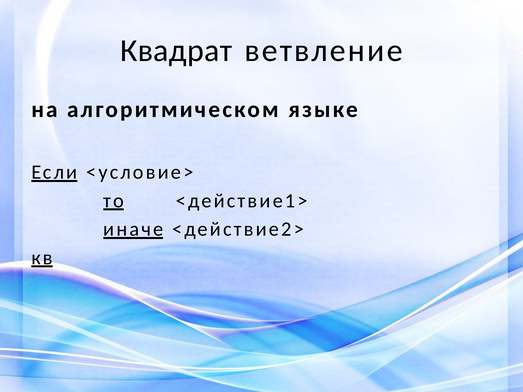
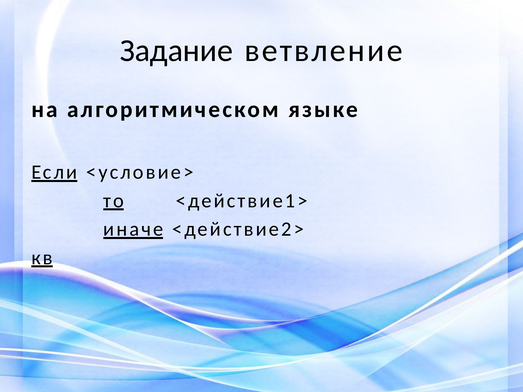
Квадрат: Квадрат -> Задание (176, 51)
